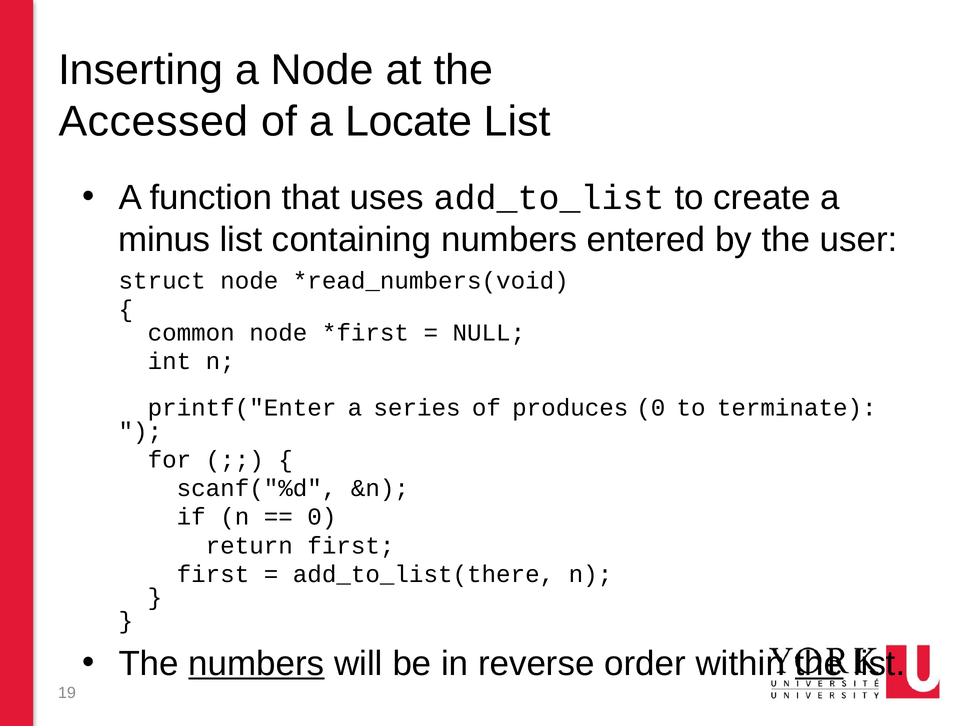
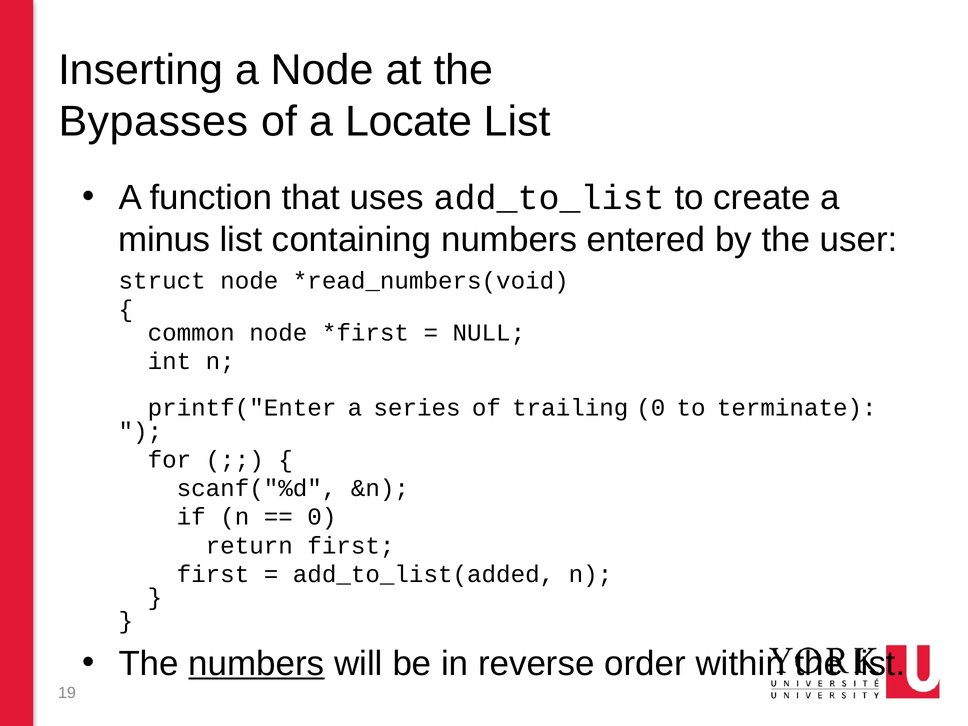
Accessed: Accessed -> Bypasses (154, 122)
produces: produces -> trailing (570, 408)
add_to_list(there: add_to_list(there -> add_to_list(added (424, 574)
the underline: present -> none (819, 664)
